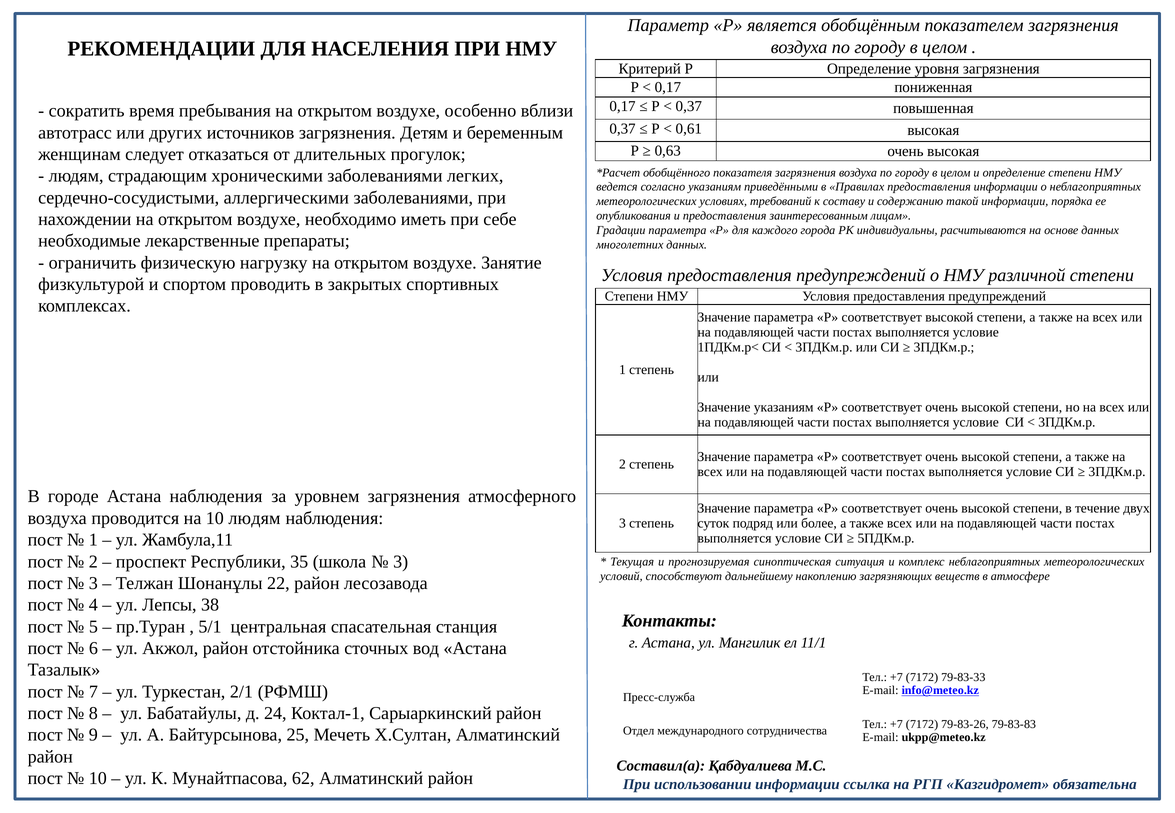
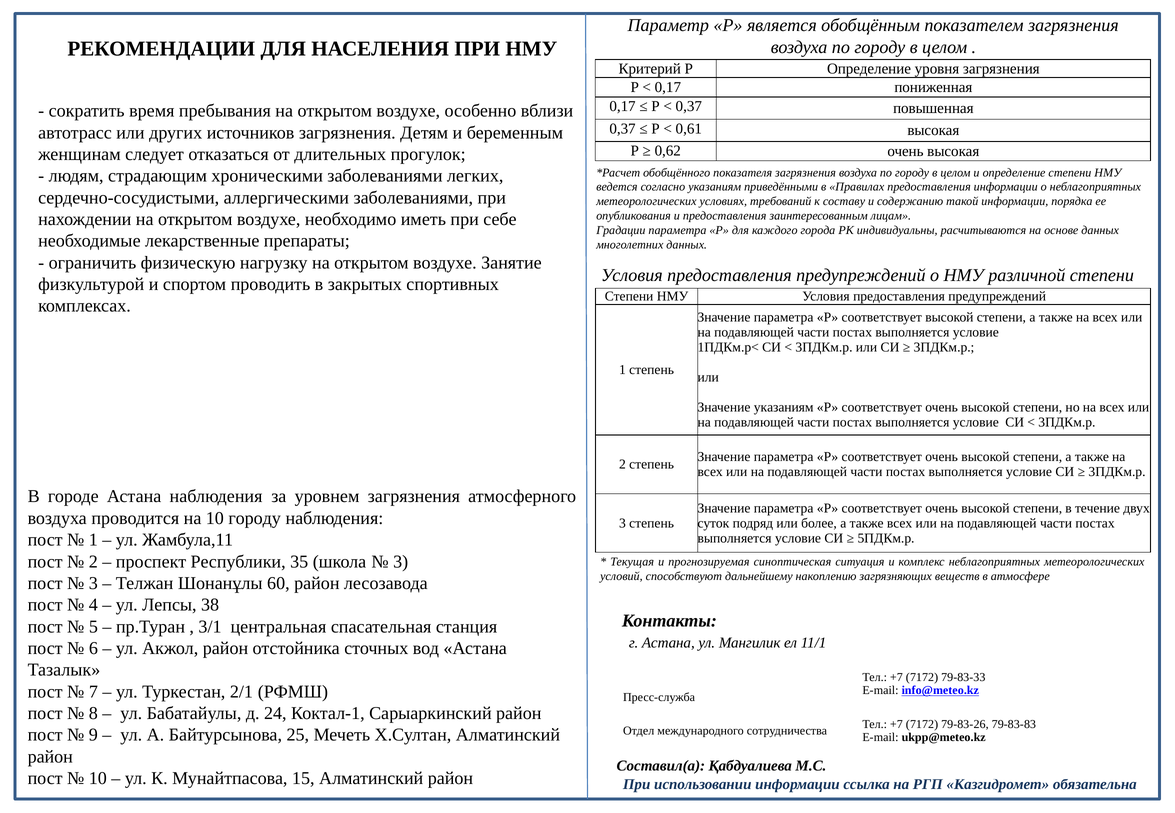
0,63: 0,63 -> 0,62 (668, 151)
10 людям: людям -> городу (255, 518)
22: 22 -> 60 (278, 584)
5/1: 5/1 -> 3/1 (210, 627)
62: 62 -> 15 (303, 779)
